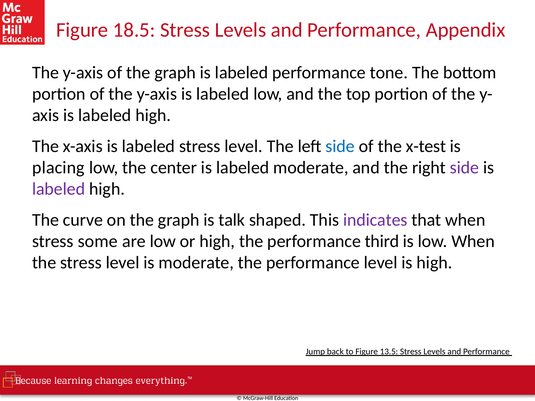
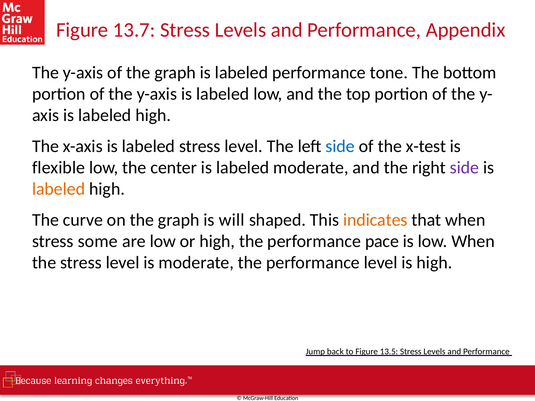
18.5: 18.5 -> 13.7 (134, 30)
placing: placing -> flexible (59, 168)
labeled colour: purple -> orange (59, 189)
talk: talk -> will (232, 220)
indicates colour: purple -> orange (375, 220)
third: third -> pace (382, 241)
